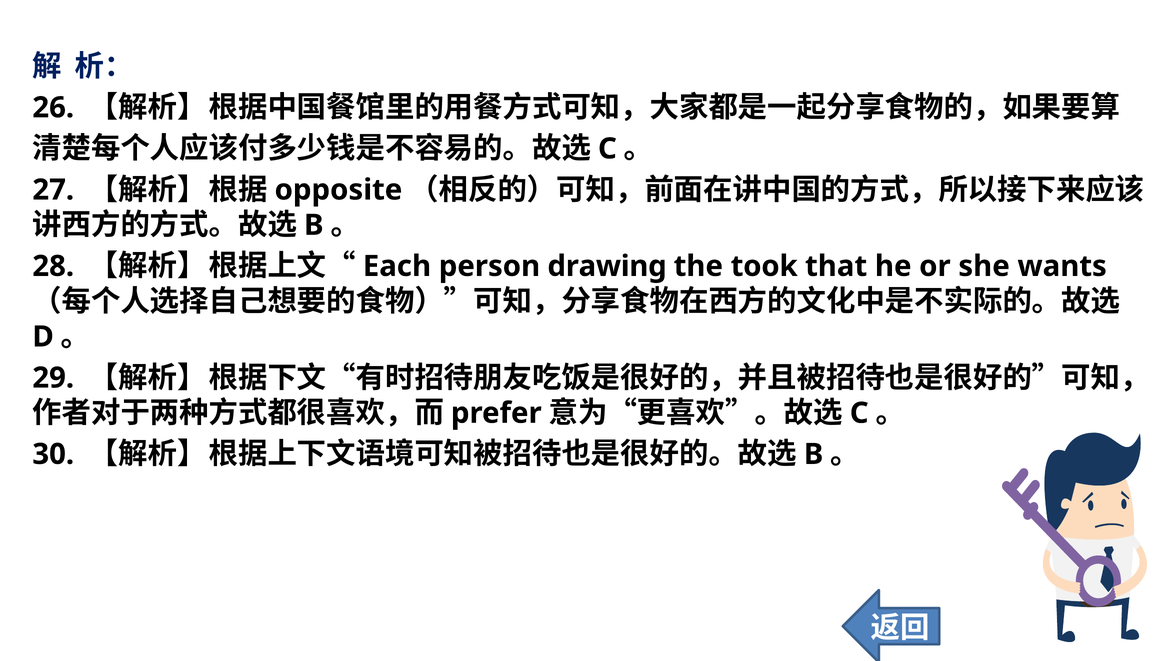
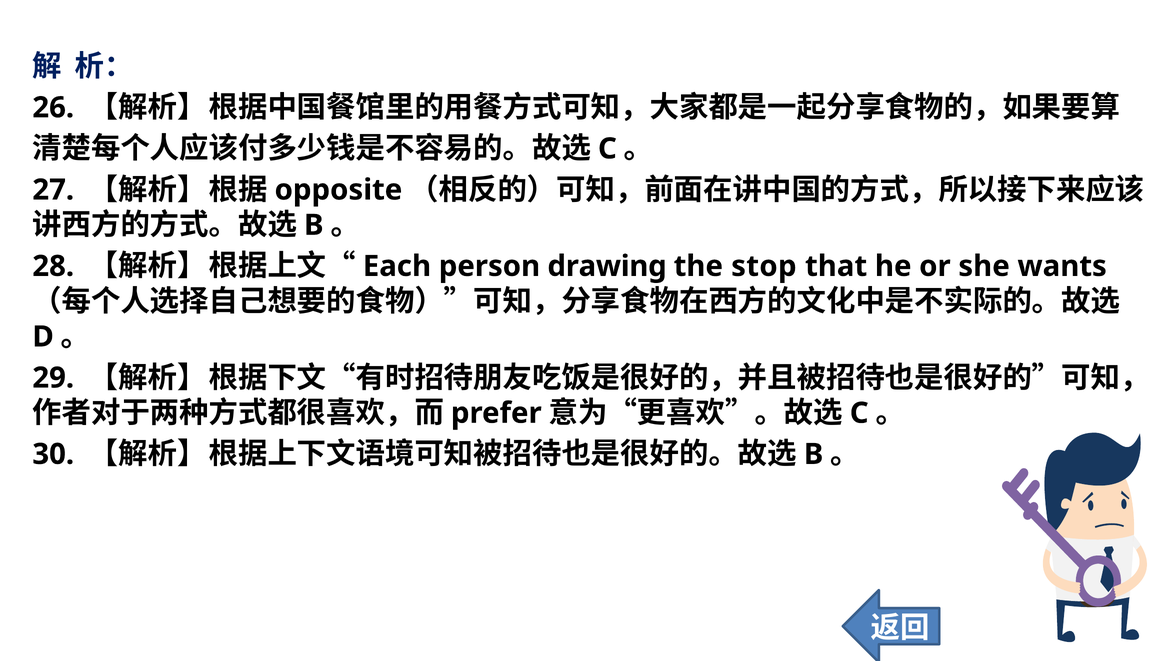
took: took -> stop (764, 266)
